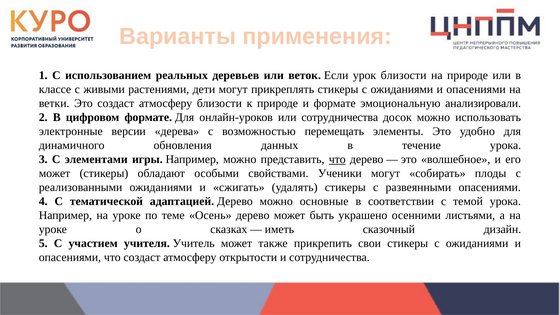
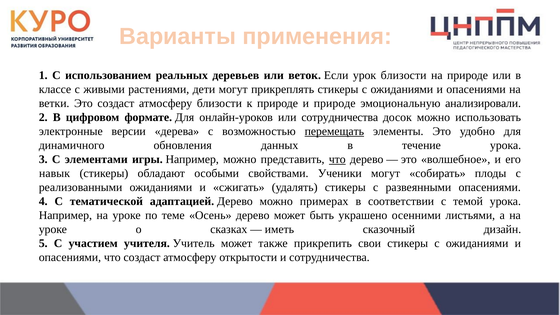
и формате: формате -> природе (335, 103)
перемещать underline: none -> present (334, 131)
может: может -> навык (54, 173)
основные: основные -> примерах (324, 201)
